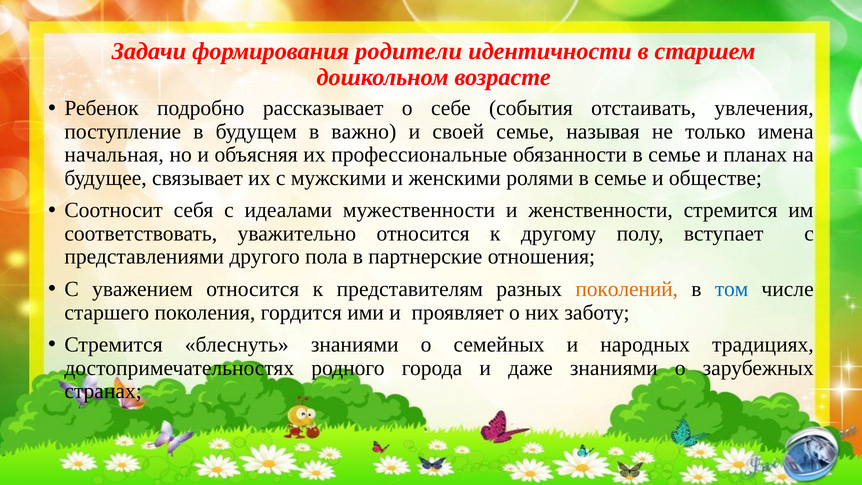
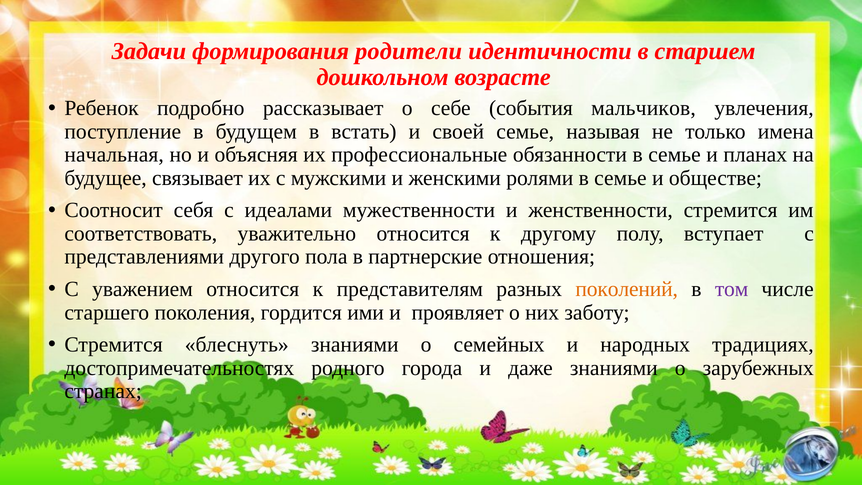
отстаивать: отстаивать -> мальчиков (644, 108)
важно: важно -> встать (364, 132)
том colour: blue -> purple (732, 289)
